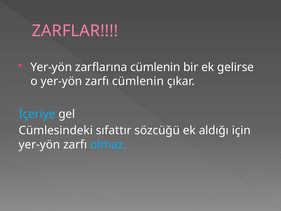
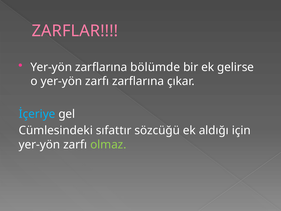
zarflarına cümlenin: cümlenin -> bölümde (155, 67)
zarfı cümlenin: cümlenin -> zarflarına (138, 81)
olmaz colour: light blue -> light green (108, 144)
